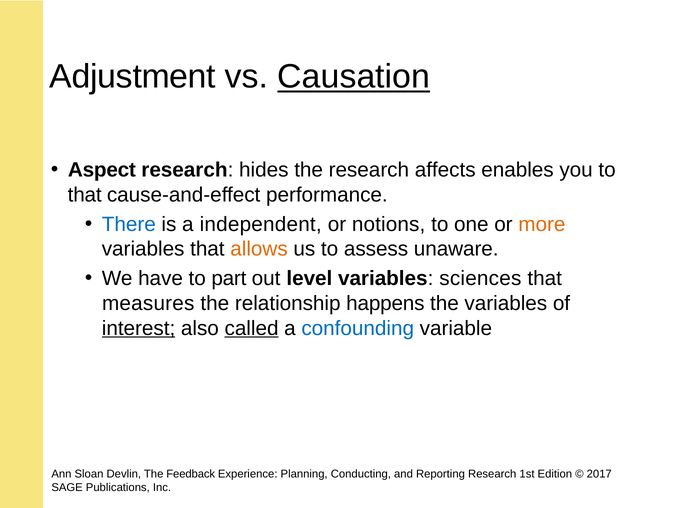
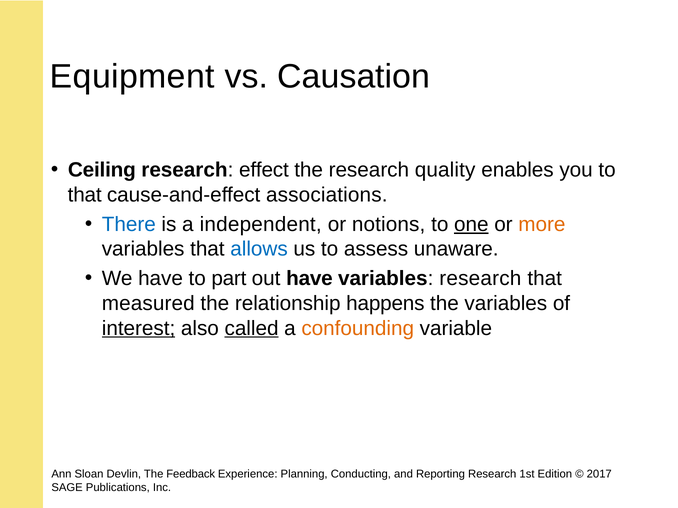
Adjustment: Adjustment -> Equipment (132, 77)
Causation underline: present -> none (354, 77)
Aspect: Aspect -> Ceiling (102, 170)
hides: hides -> effect (264, 170)
affects: affects -> quality (445, 170)
performance: performance -> associations (327, 195)
one underline: none -> present (471, 225)
allows colour: orange -> blue (259, 249)
out level: level -> have (309, 279)
variables sciences: sciences -> research (480, 279)
measures: measures -> measured (148, 304)
confounding colour: blue -> orange (358, 329)
